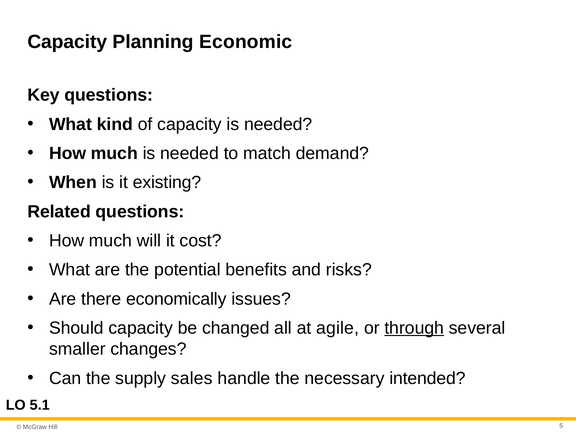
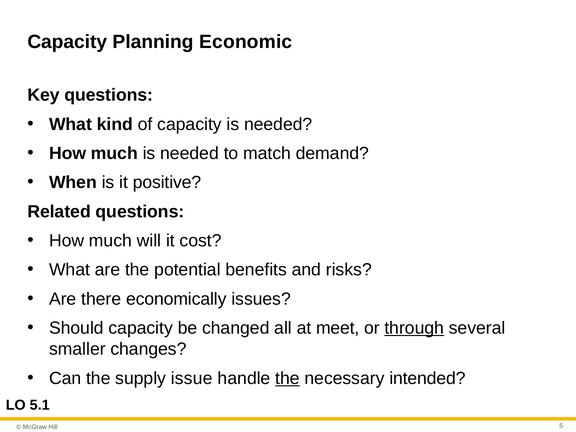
existing: existing -> positive (167, 182)
agile: agile -> meet (338, 328)
sales: sales -> issue (192, 378)
the underline: none -> present (287, 378)
